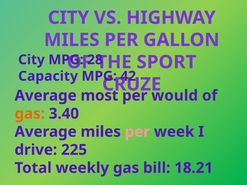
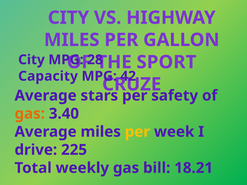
most: most -> stars (99, 96)
would: would -> safety (175, 96)
per colour: pink -> yellow (137, 132)
